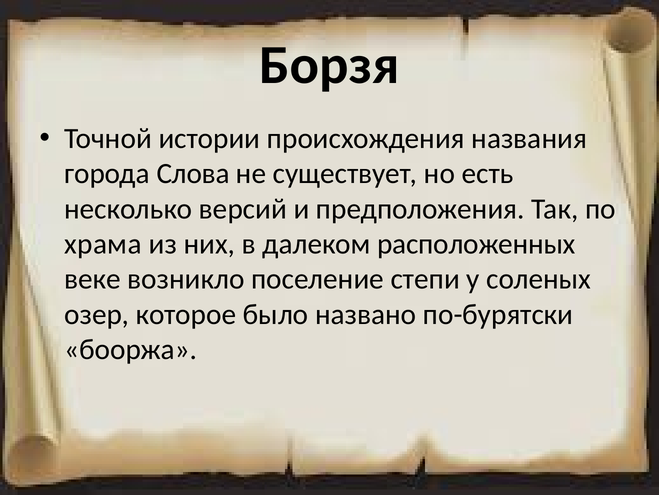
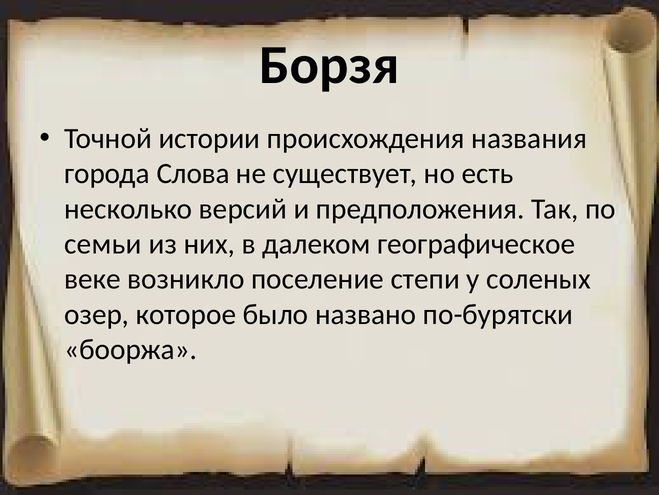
храма: храма -> семьи (103, 244)
расположенных: расположенных -> географическое (476, 244)
